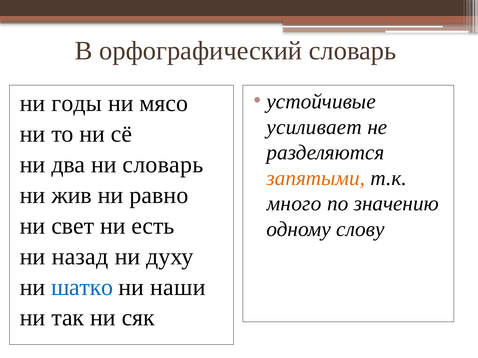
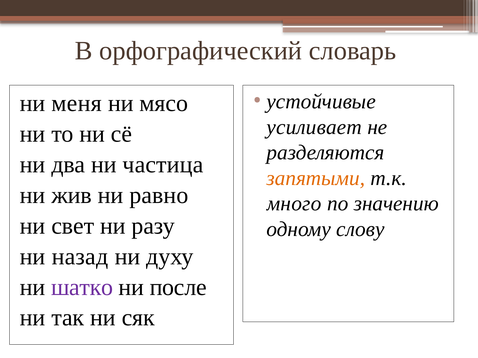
годы: годы -> меня (77, 104)
ни словарь: словарь -> частица (163, 165)
есть: есть -> разу (153, 226)
шатко colour: blue -> purple (82, 288)
наши: наши -> после (178, 288)
